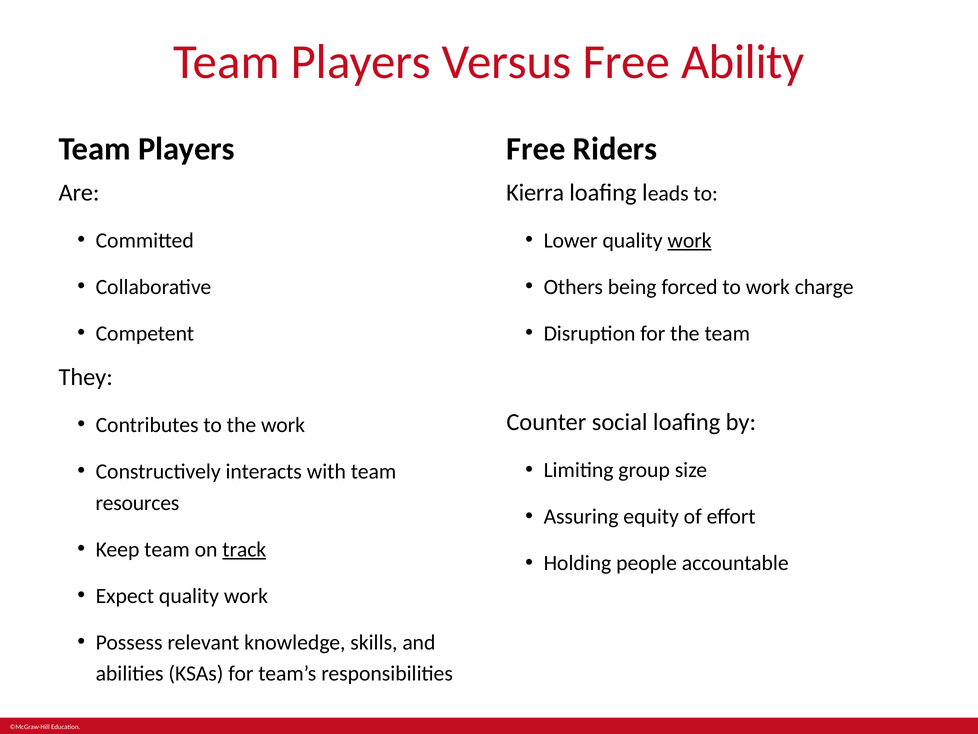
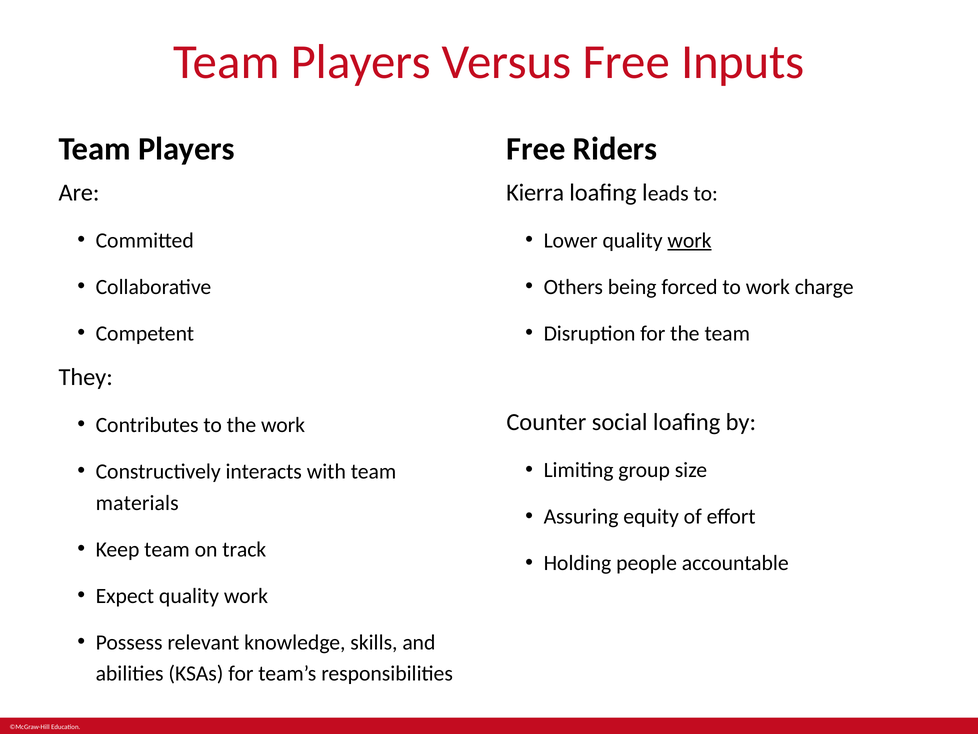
Ability: Ability -> Inputs (743, 62)
resources: resources -> materials (137, 503)
track underline: present -> none (244, 549)
